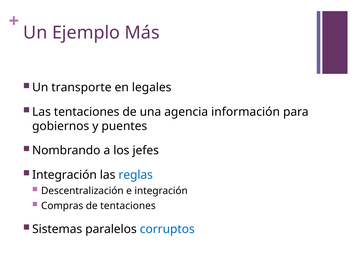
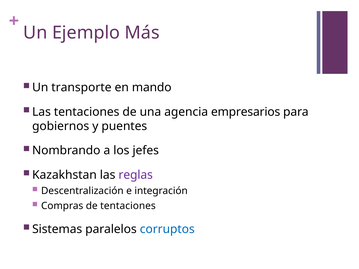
legales: legales -> mando (152, 88)
información: información -> empresarios (246, 112)
Integración: Integración -> Kazakhstan (64, 175)
reglas colour: blue -> purple (136, 175)
